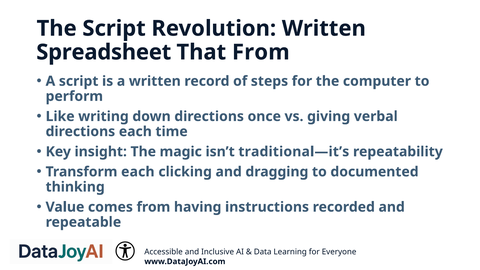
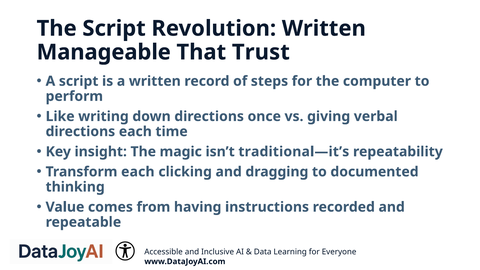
Spreadsheet: Spreadsheet -> Manageable (104, 52)
That From: From -> Trust (261, 52)
